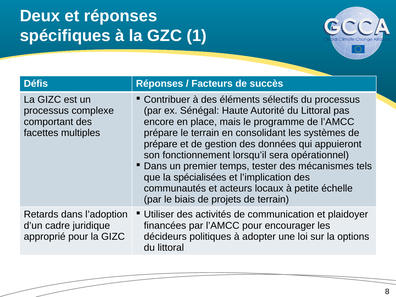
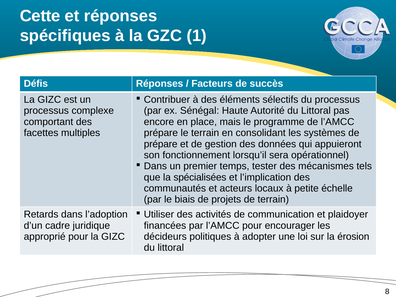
Deux: Deux -> Cette (40, 16)
options: options -> érosion (353, 237)
